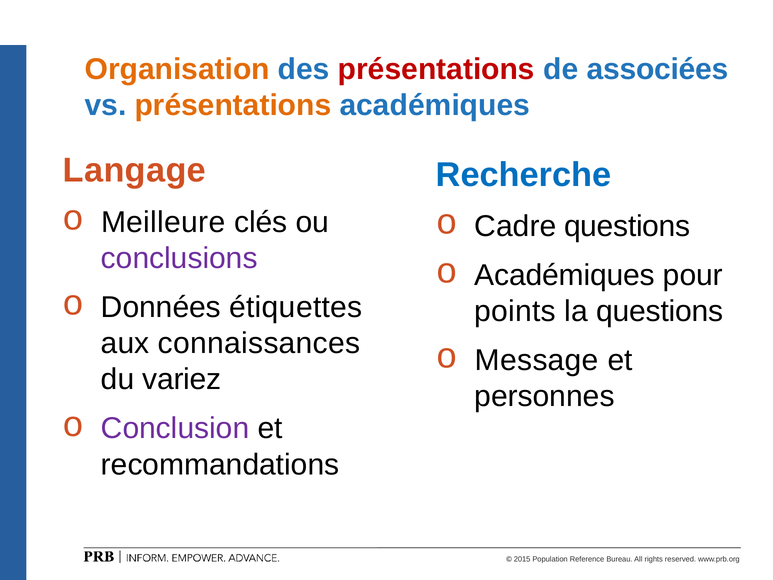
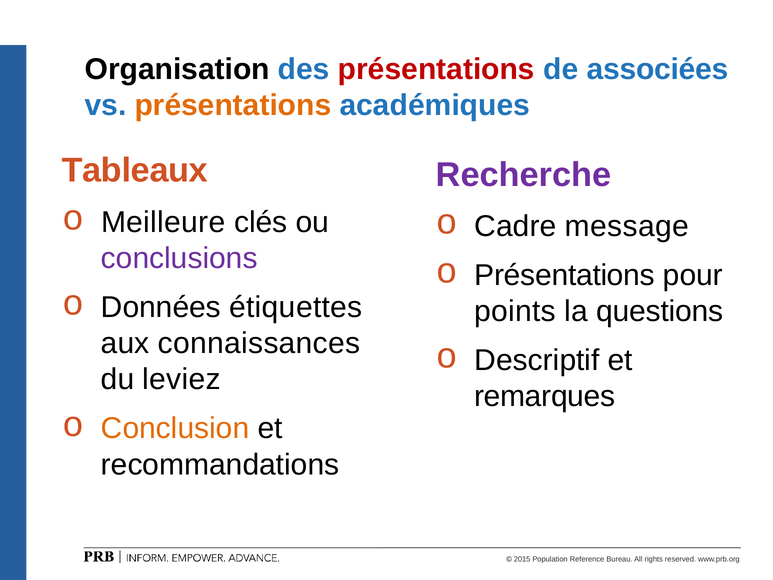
Organisation colour: orange -> black (177, 69)
Langage: Langage -> Tableaux (135, 170)
Recherche colour: blue -> purple (524, 175)
Cadre questions: questions -> message (627, 226)
Académiques: Académiques -> Présentations (565, 275)
Message: Message -> Descriptif (537, 360)
variez: variez -> leviez (182, 379)
personnes: personnes -> remarques (545, 396)
Conclusion colour: purple -> orange (175, 428)
